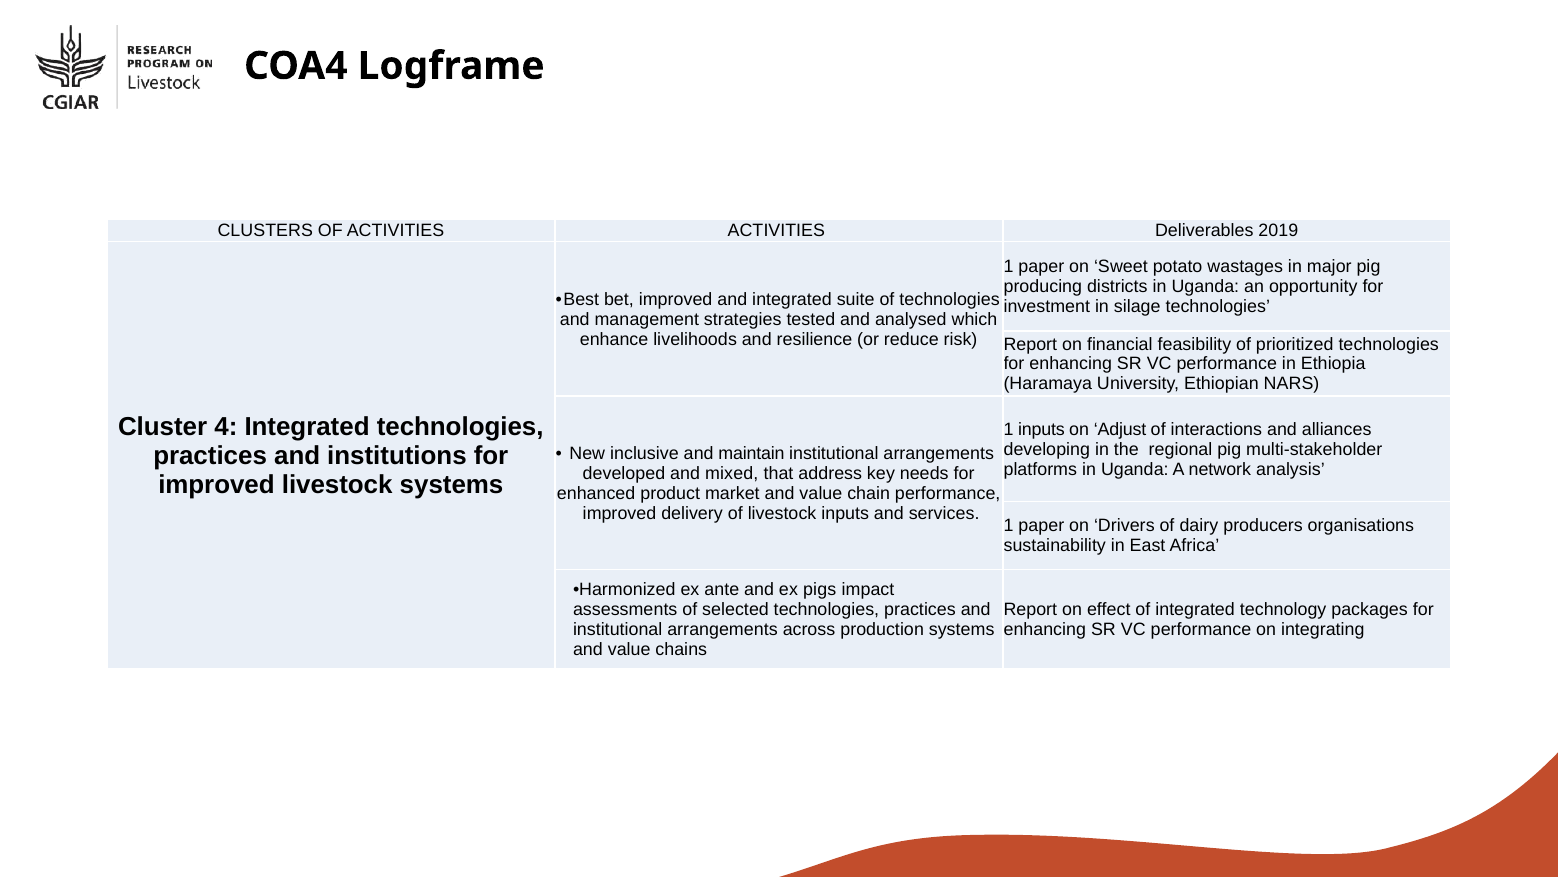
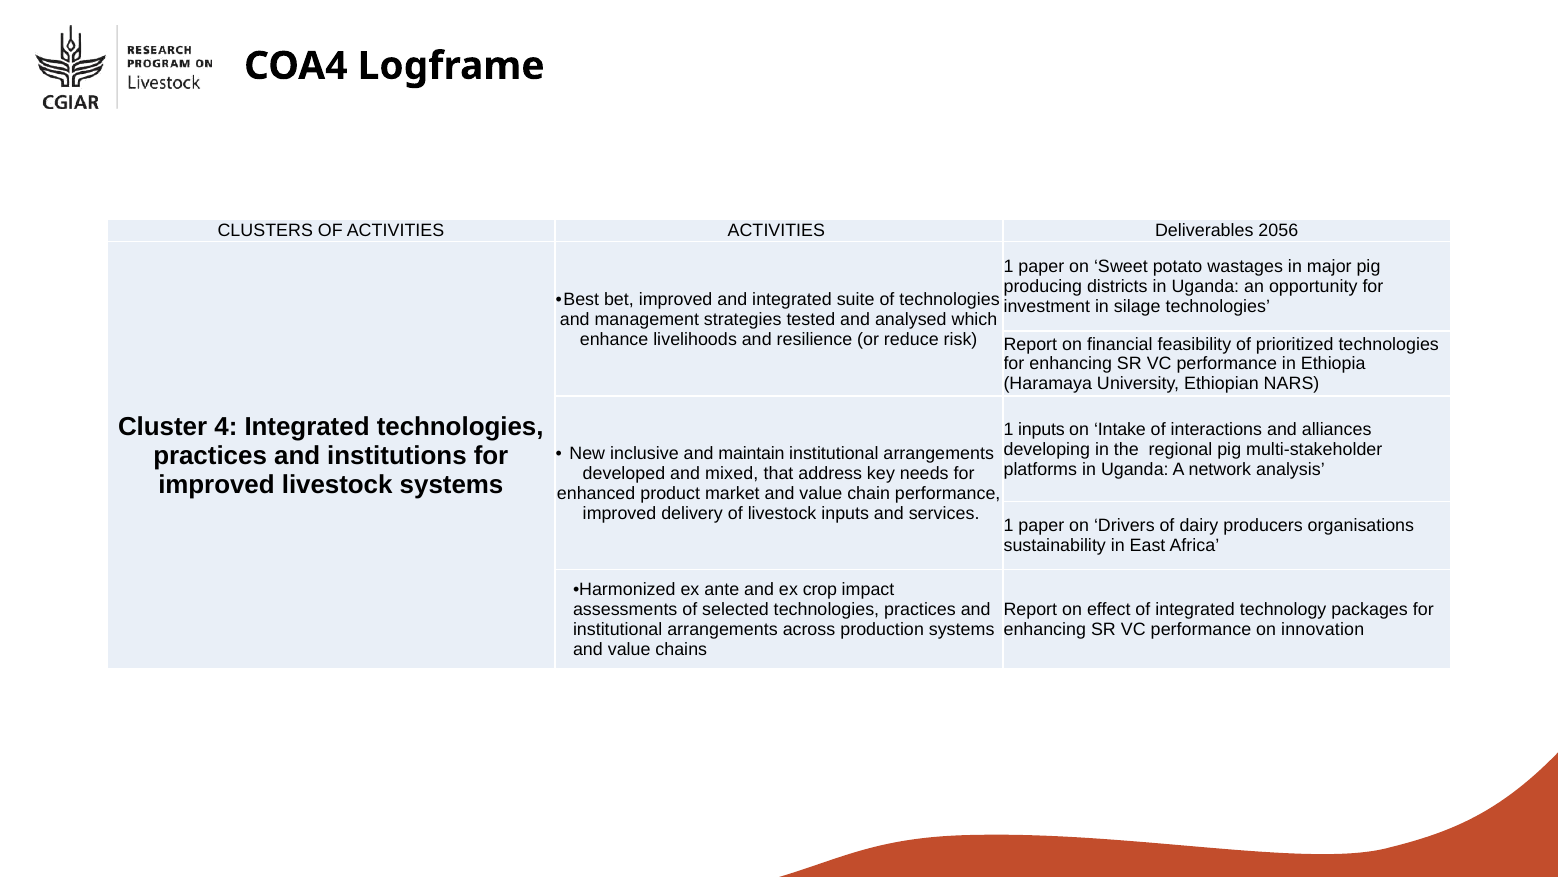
2019: 2019 -> 2056 (1278, 231)
Adjust: Adjust -> Intake (1120, 429)
pigs: pigs -> crop (820, 589)
integrating: integrating -> innovation (1323, 629)
